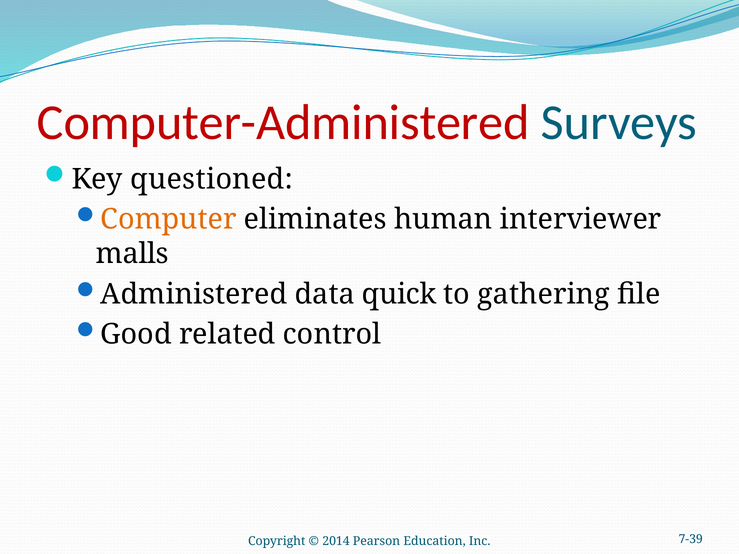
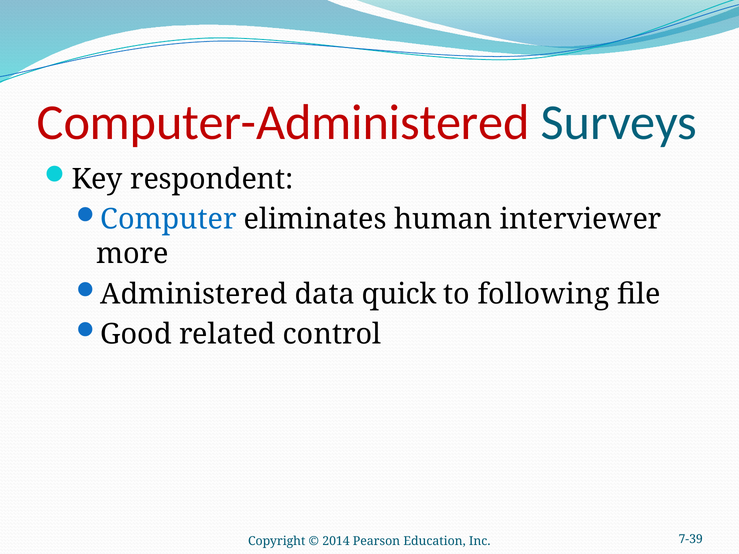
questioned: questioned -> respondent (212, 179)
Computer colour: orange -> blue (169, 220)
malls: malls -> more (132, 254)
gathering: gathering -> following (544, 294)
